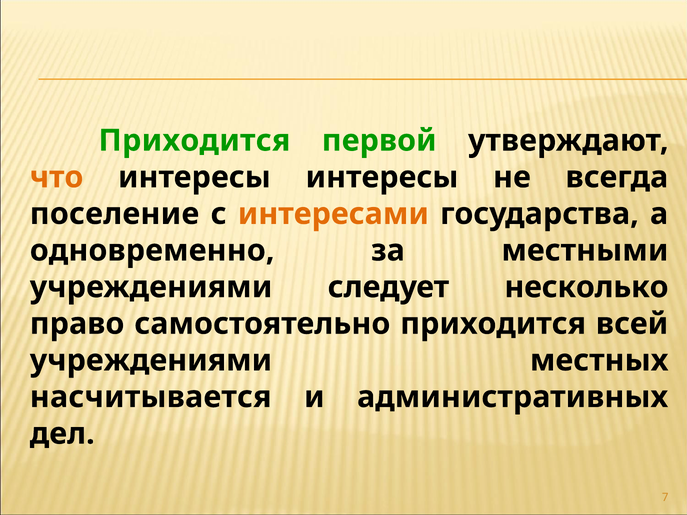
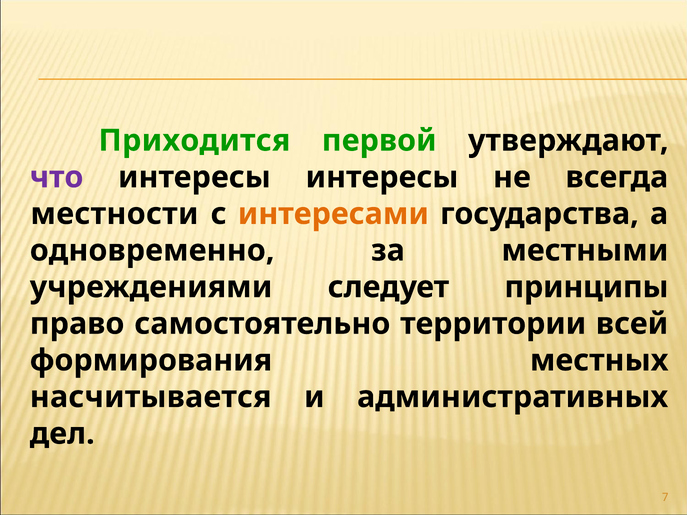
что colour: orange -> purple (57, 177)
поселение: поселение -> местности (114, 214)
несколько: несколько -> принципы (586, 287)
самостоятельно приходится: приходится -> территории (493, 324)
учреждениями: учреждениями -> формирования (151, 361)
